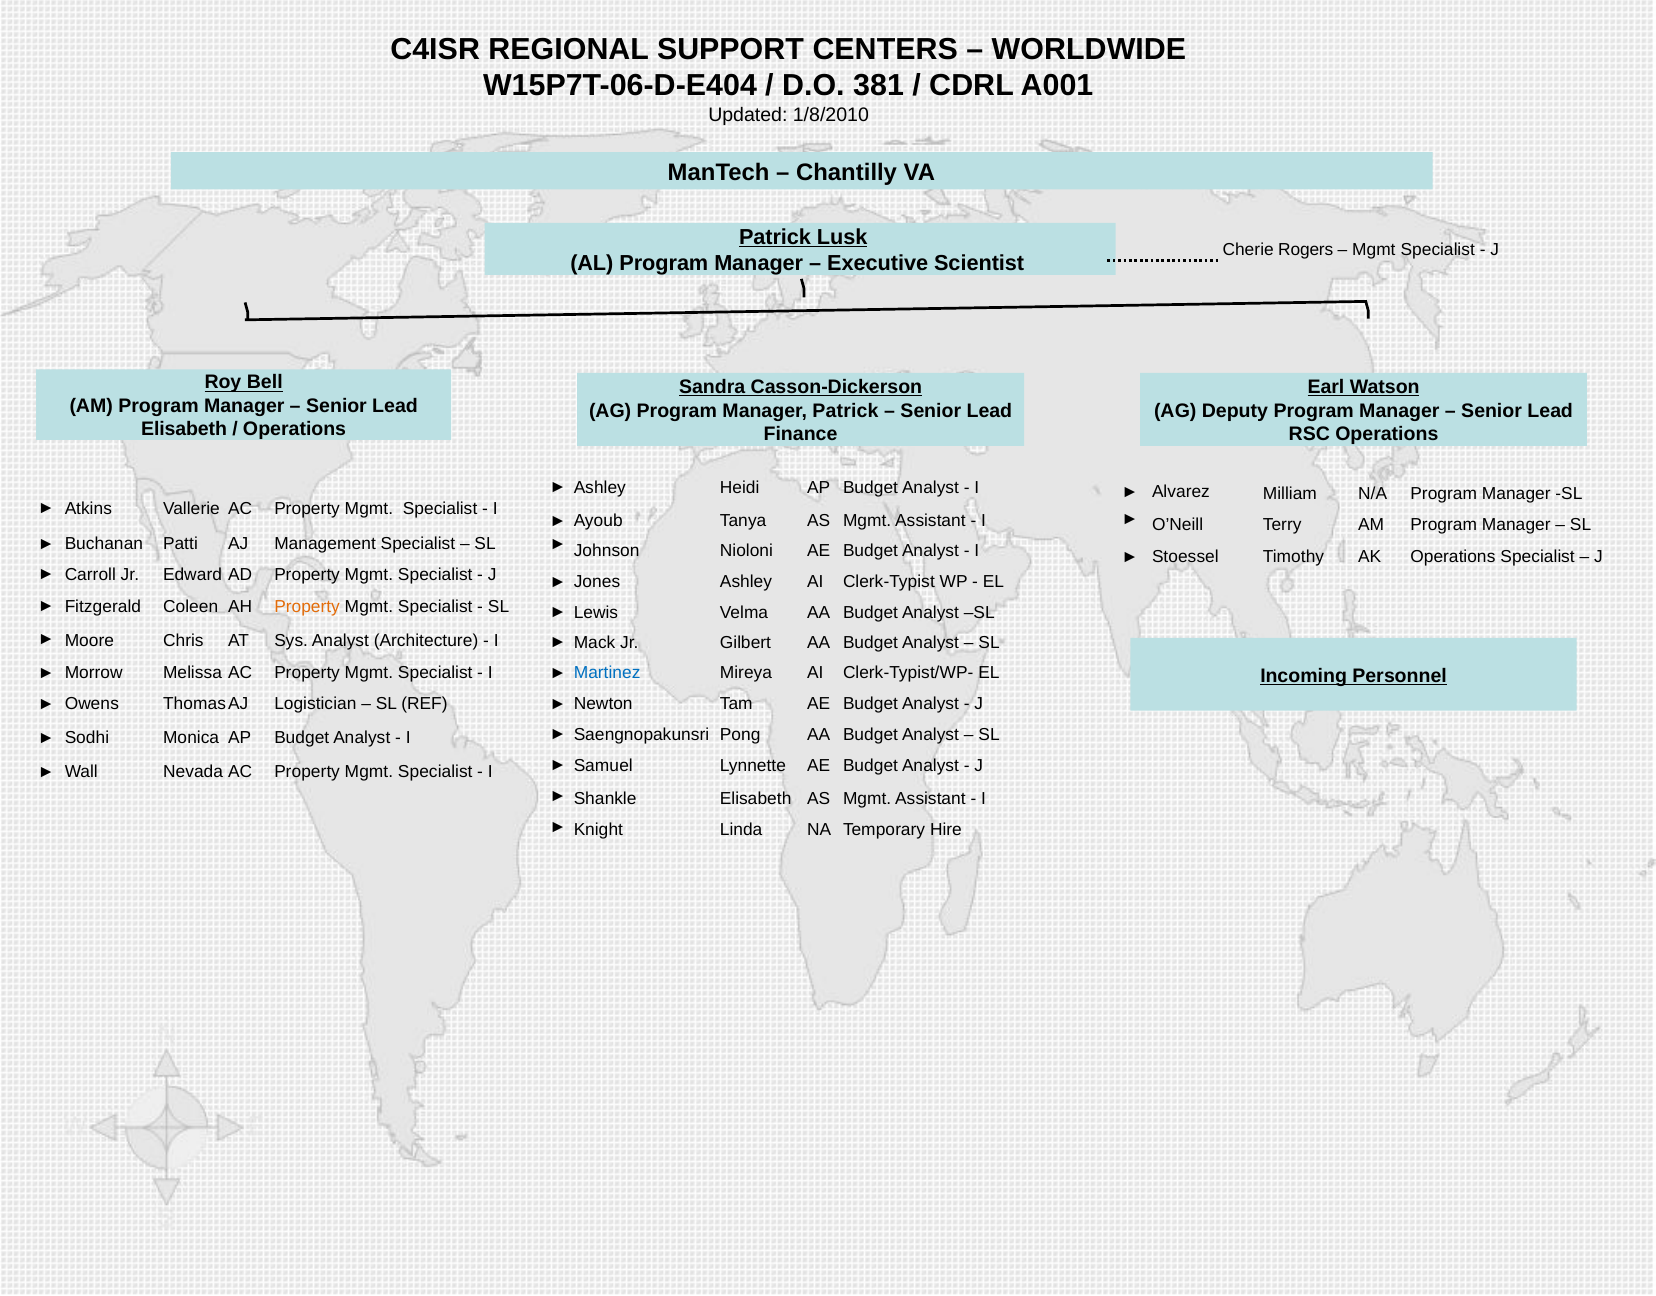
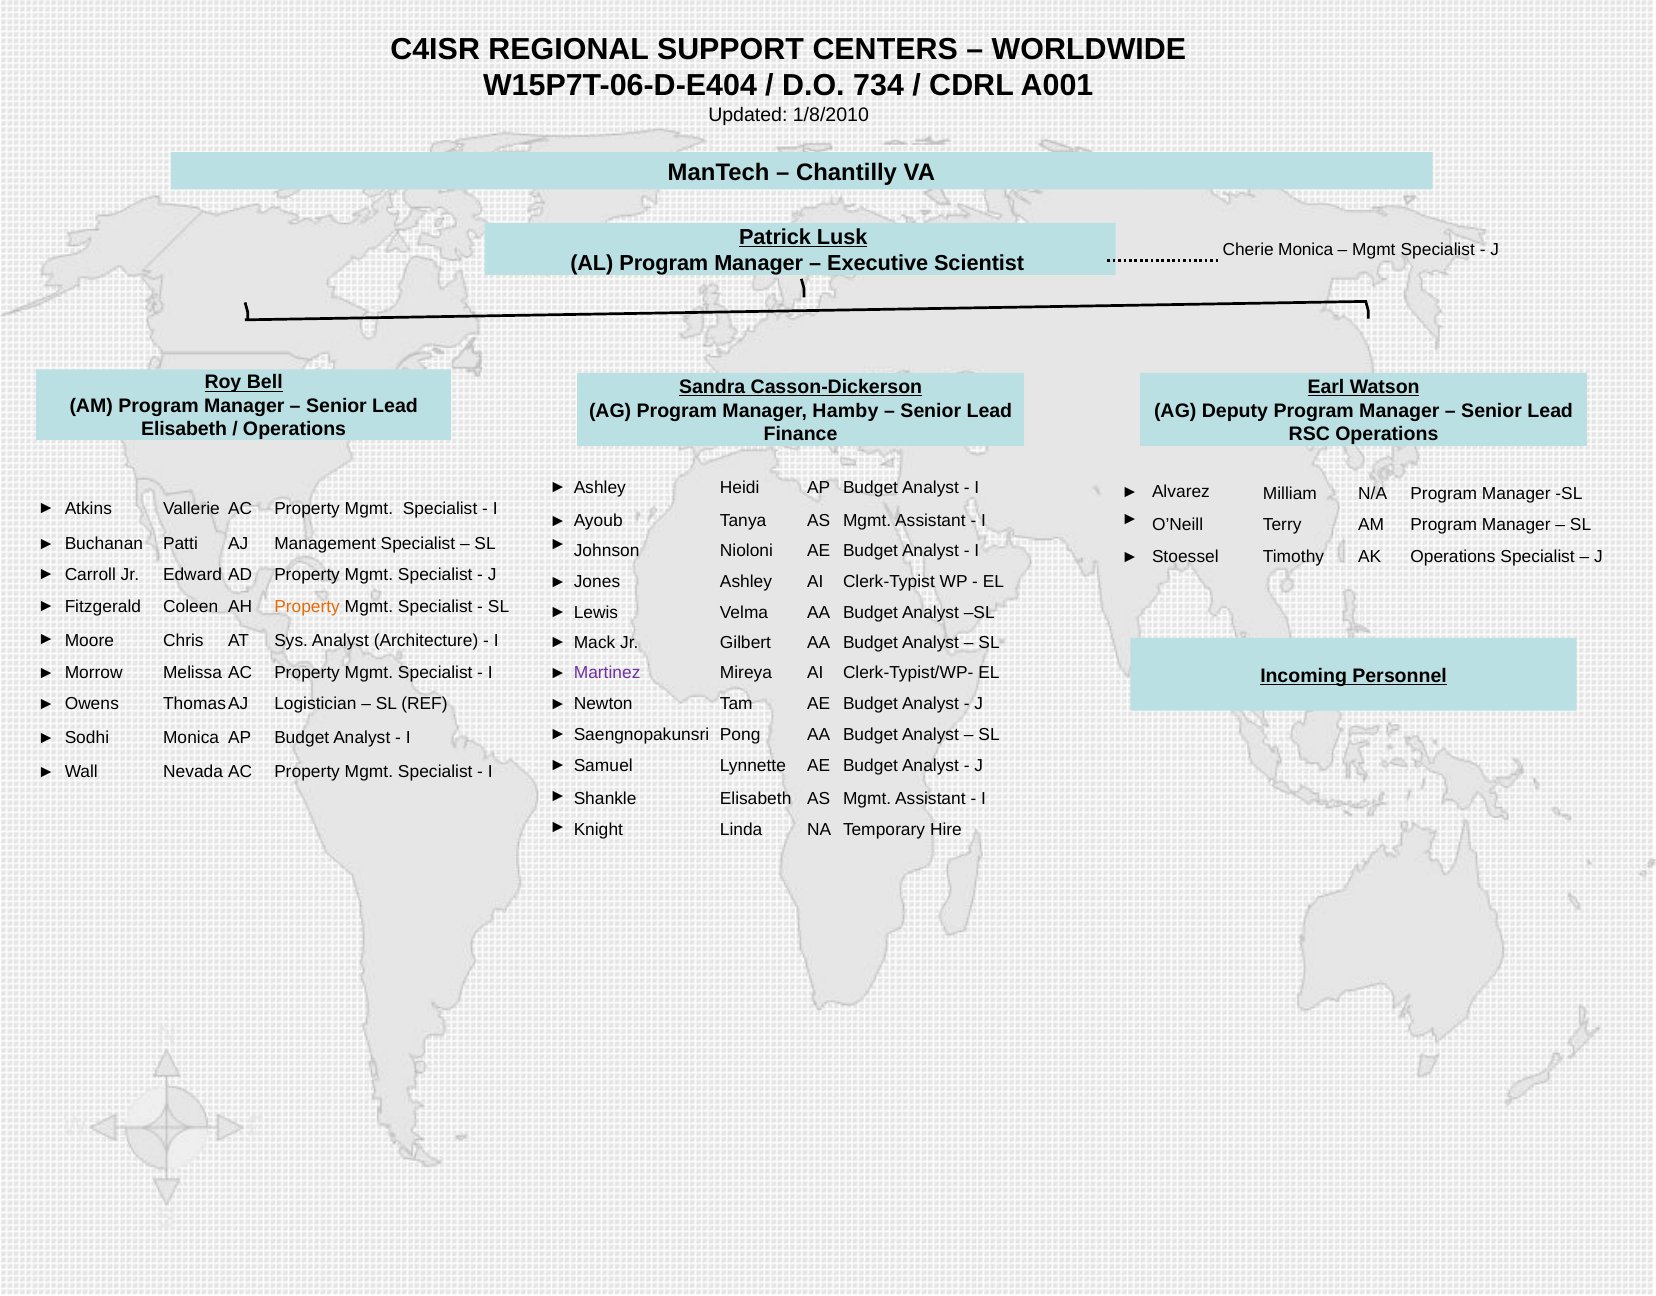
381: 381 -> 734 (879, 85)
Cherie Rogers: Rogers -> Monica (1306, 250)
Manager Patrick: Patrick -> Hamby (845, 411)
Martinez colour: blue -> purple (607, 673)
